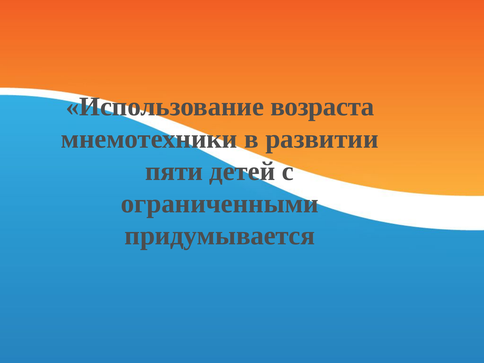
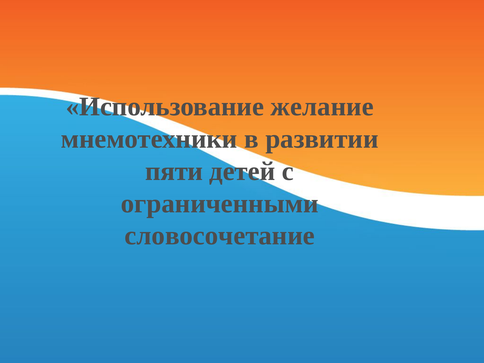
возраста: возраста -> желание (322, 107)
придумывается: придумывается -> словосочетание (220, 236)
